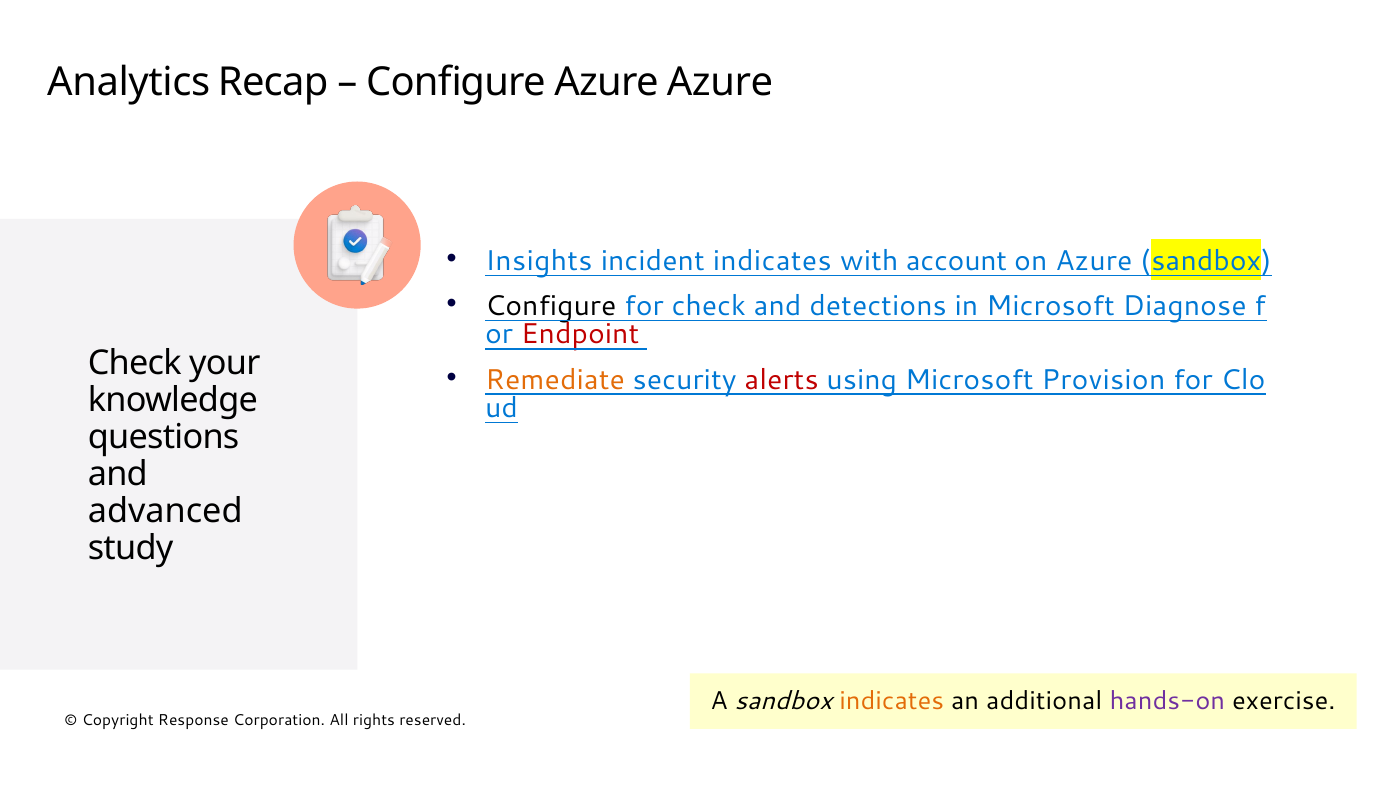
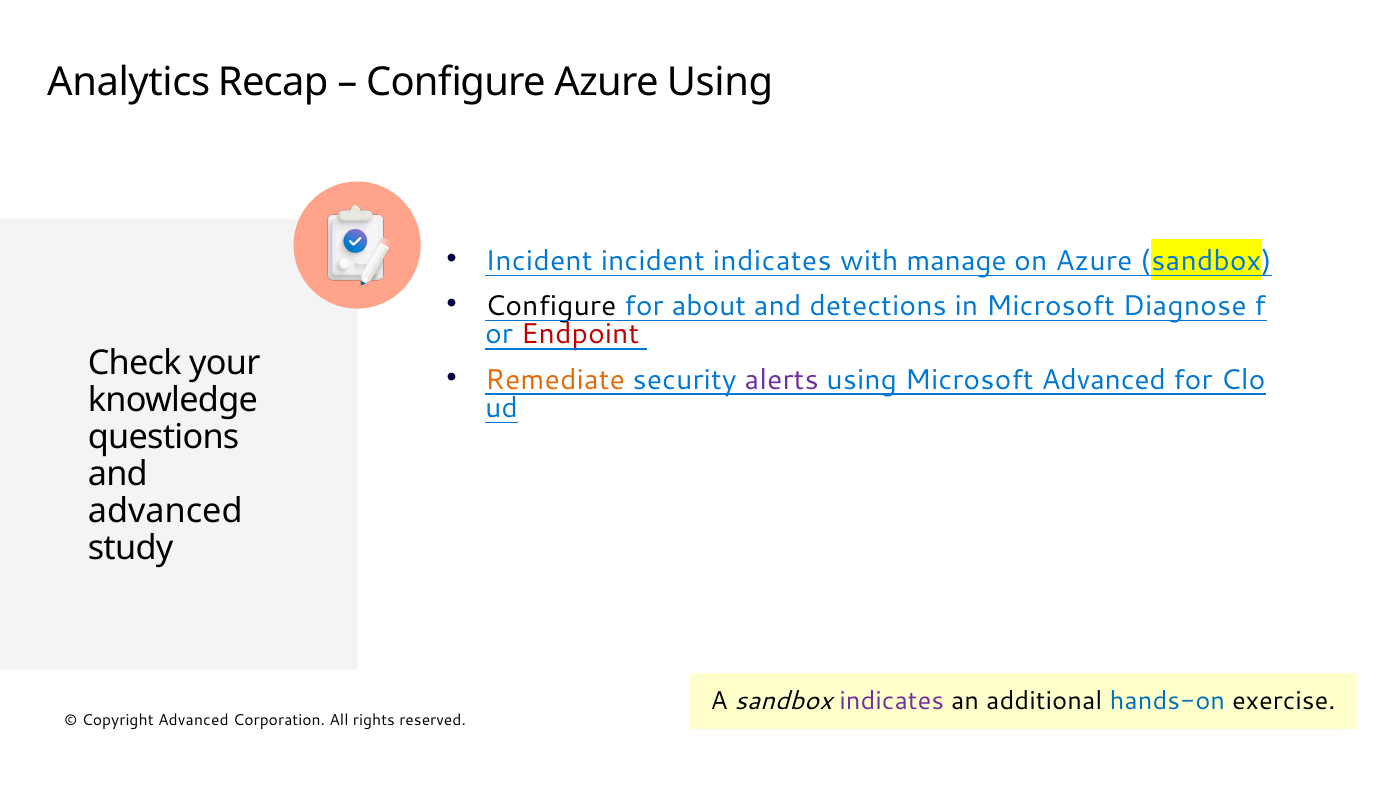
Azure Azure: Azure -> Using (720, 82)
Insights: Insights -> Incident (539, 261)
account: account -> manage (957, 261)
for check: check -> about (709, 306)
alerts colour: red -> purple (782, 380)
Microsoft Provision: Provision -> Advanced (1104, 380)
indicates colour: orange -> purple (892, 701)
hands-on colour: purple -> blue (1167, 701)
Response: Response -> Advanced (193, 720)
